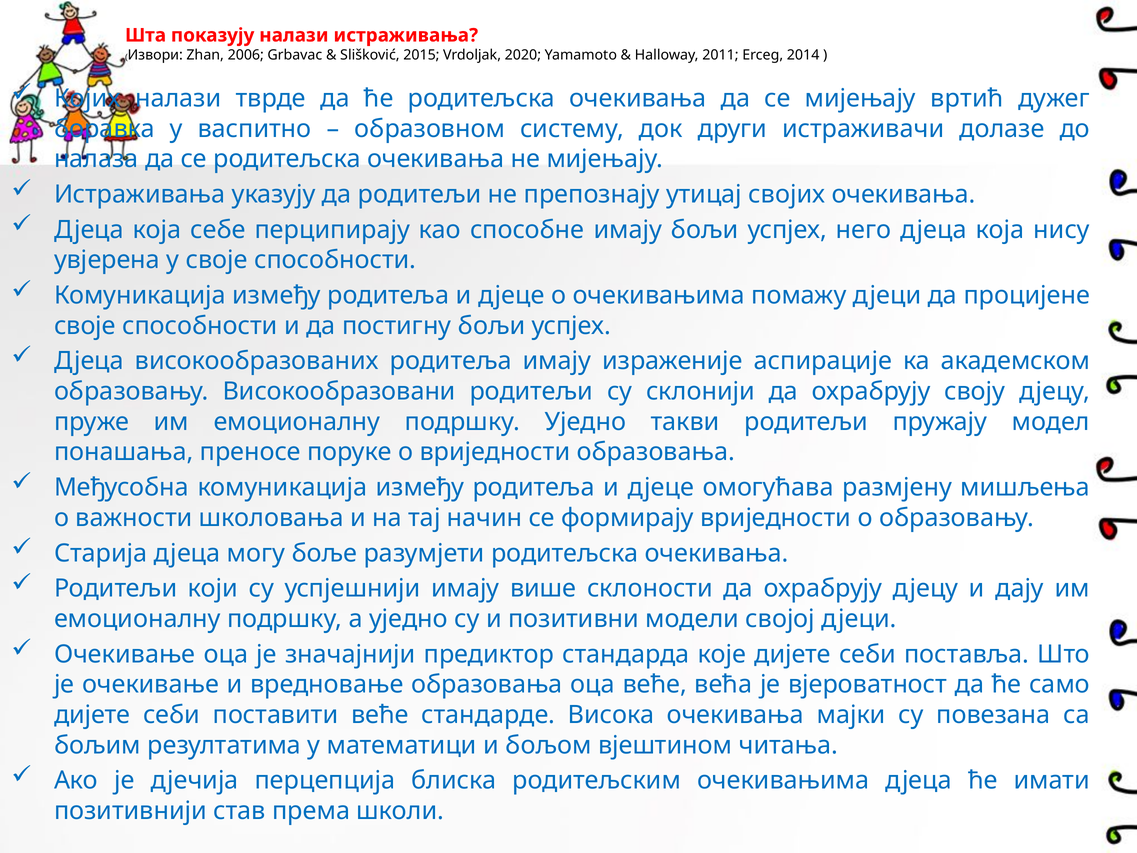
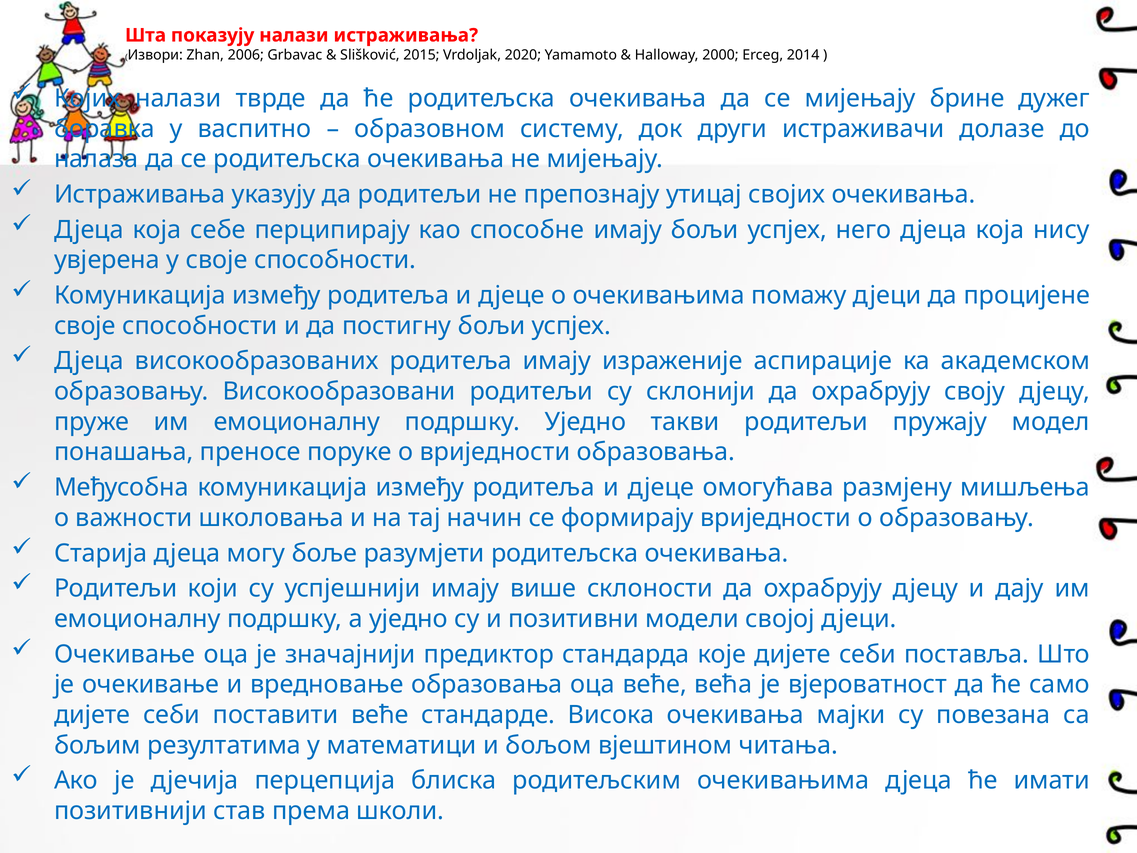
2011: 2011 -> 2000 (720, 55)
вртић: вртић -> брине (967, 98)
